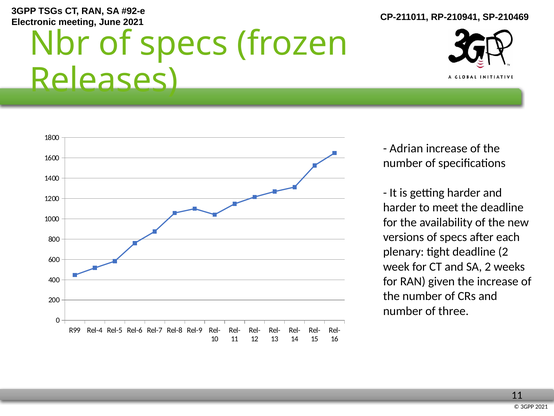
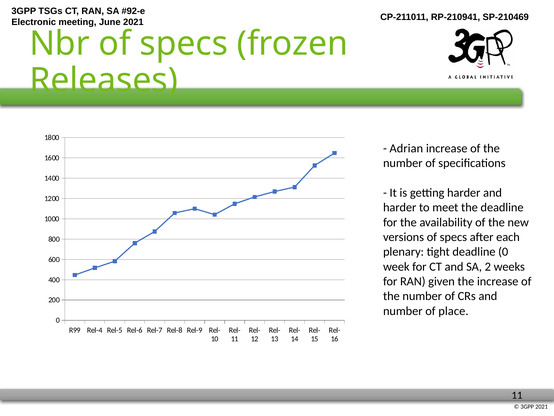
deadline 2: 2 -> 0 (503, 252)
three: three -> place (453, 311)
